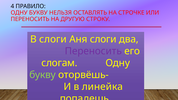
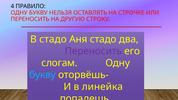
В слоги: слоги -> стадо (53, 39)
Аня слоги: слоги -> стадо (103, 39)
букву colour: light green -> light blue (43, 75)
